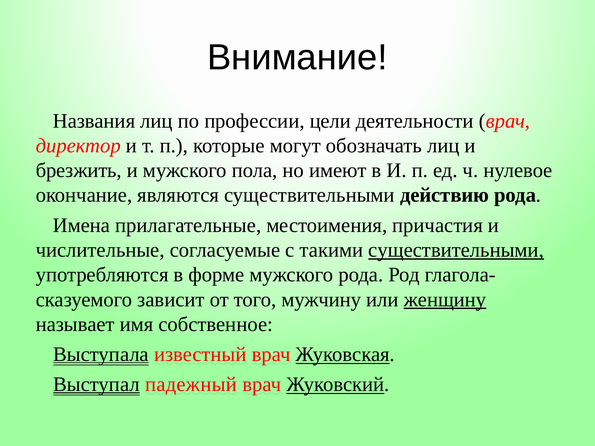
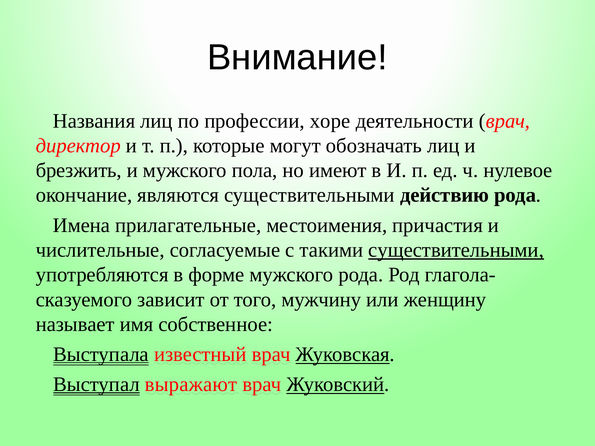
цели: цели -> хоре (330, 121)
женщину underline: present -> none (445, 300)
падежный: падежный -> выражают (191, 385)
